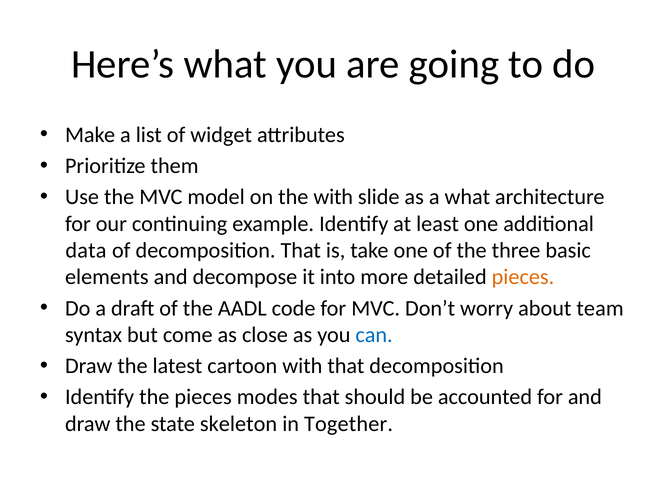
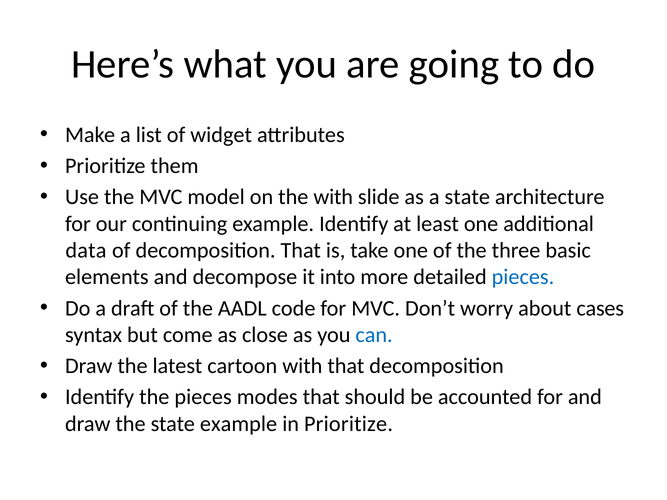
a what: what -> state (467, 197)
pieces colour: orange -> blue (523, 277)
team: team -> cases (600, 308)
state skeleton: skeleton -> example (239, 424)
in Together: Together -> Prioritize (349, 424)
